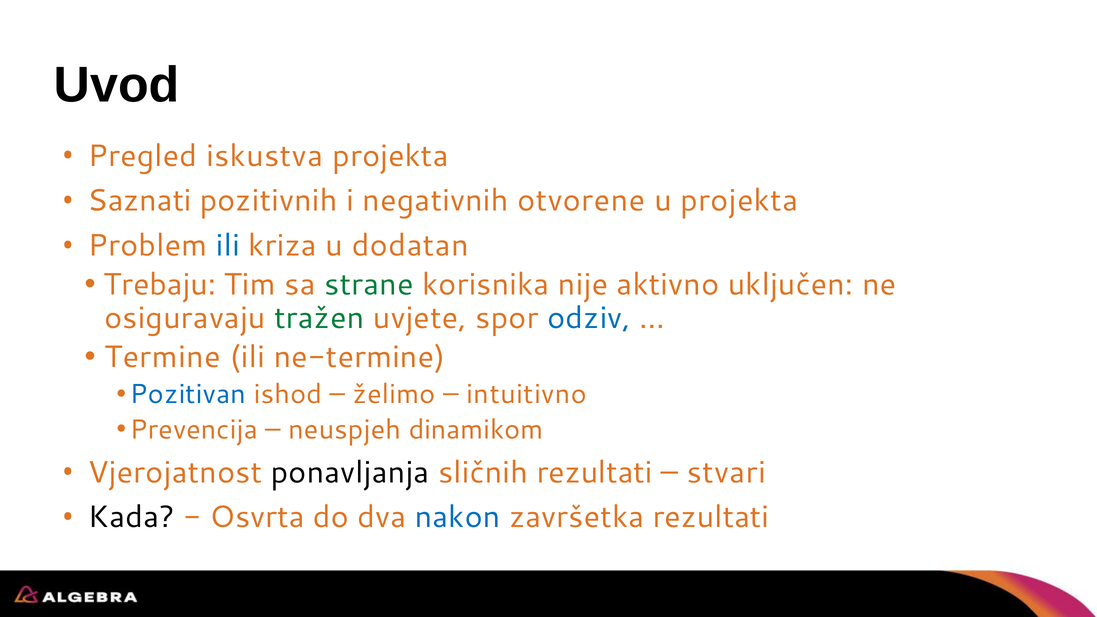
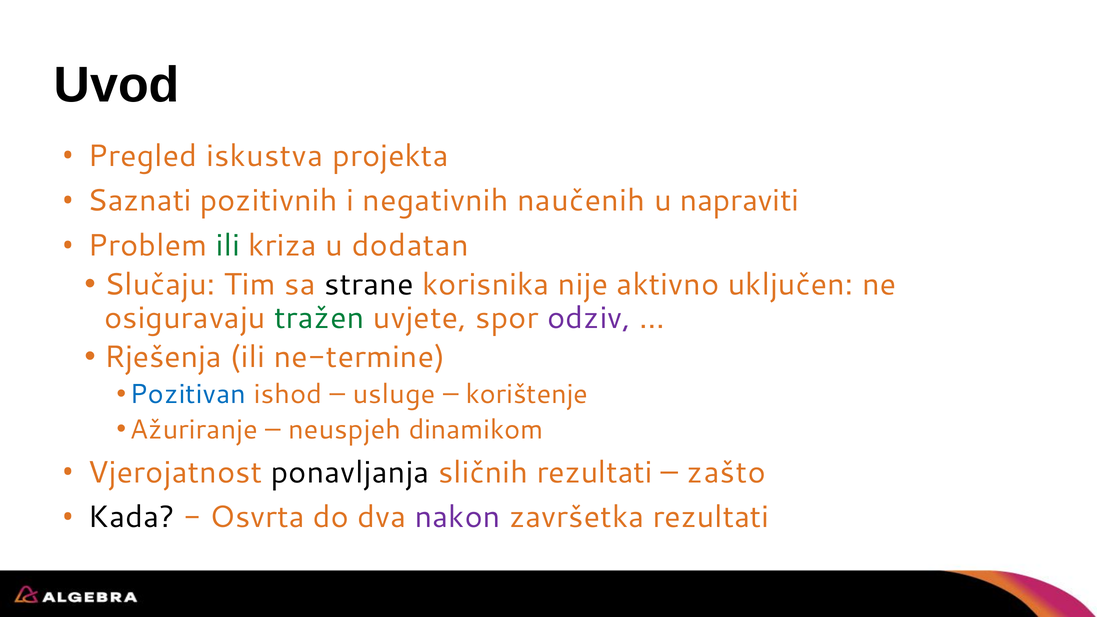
otvorene: otvorene -> naučenih (581, 201)
u projekta: projekta -> napraviti (739, 201)
ili colour: blue -> green (228, 246)
Trebaju: Trebaju -> Slučaju (160, 285)
strane colour: green -> black (369, 285)
odziv colour: blue -> purple (589, 318)
Termine: Termine -> Rješenja (163, 357)
želimo: želimo -> usluge (394, 394)
intuitivno: intuitivno -> korištenje (527, 394)
Prevencija: Prevencija -> Ažuriranje (194, 430)
stvari: stvari -> zašto (726, 472)
nakon colour: blue -> purple (458, 517)
